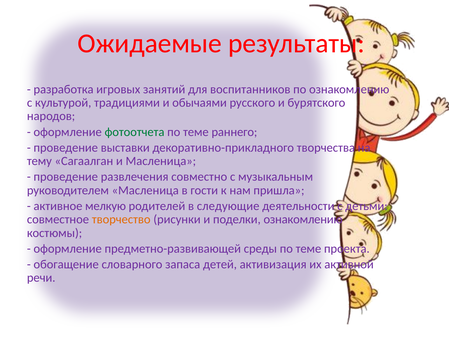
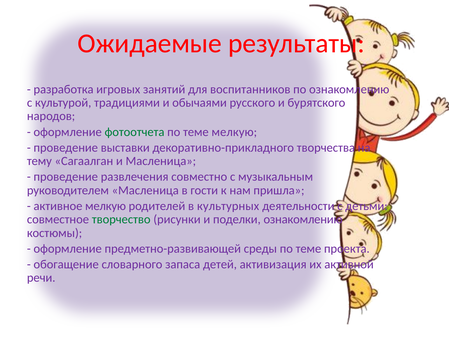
теме раннего: раннего -> мелкую (234, 132)
следующие: следующие -> культурных (228, 206)
творчество colour: orange -> green (121, 219)
